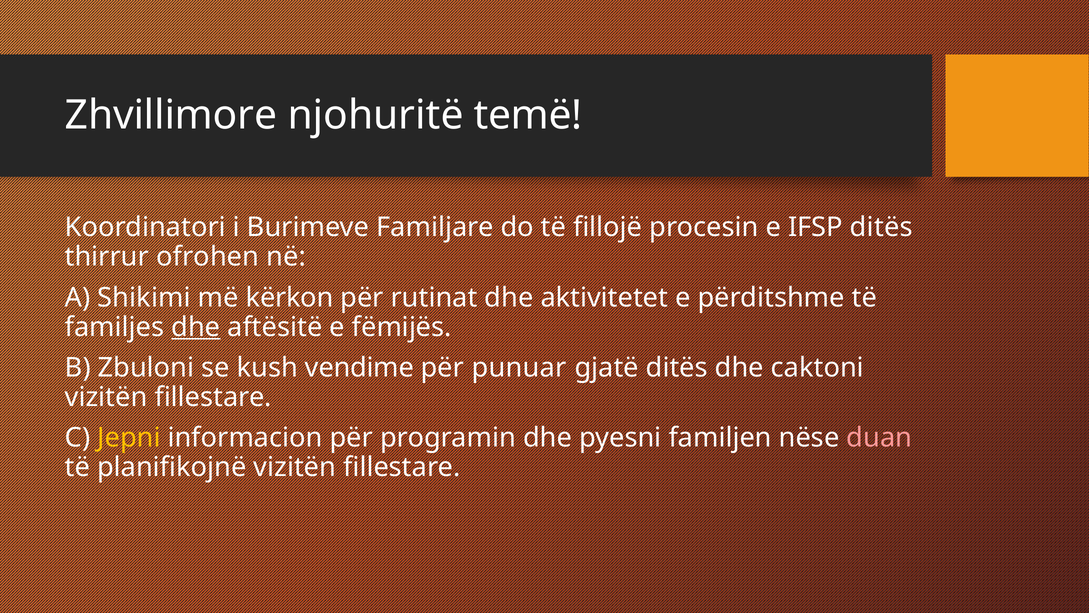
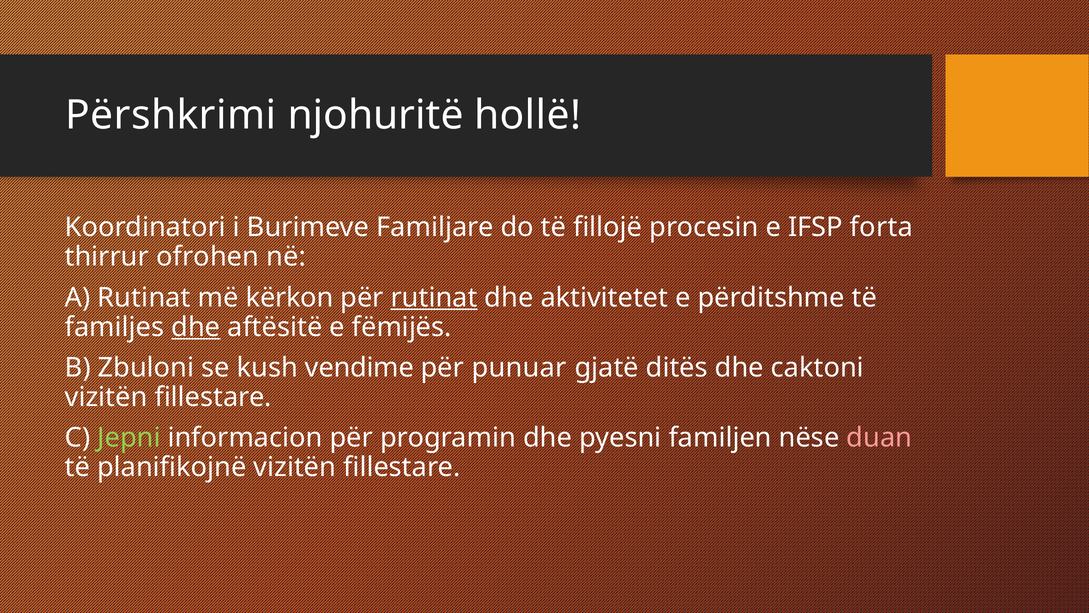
Zhvillimore: Zhvillimore -> Përshkrimi (171, 115)
temë: temë -> hollë (528, 115)
IFSP ditës: ditës -> forta (881, 227)
A Shikimi: Shikimi -> Rutinat (144, 297)
rutinat underline: none -> present (434, 297)
Jepni colour: yellow -> light green (129, 438)
